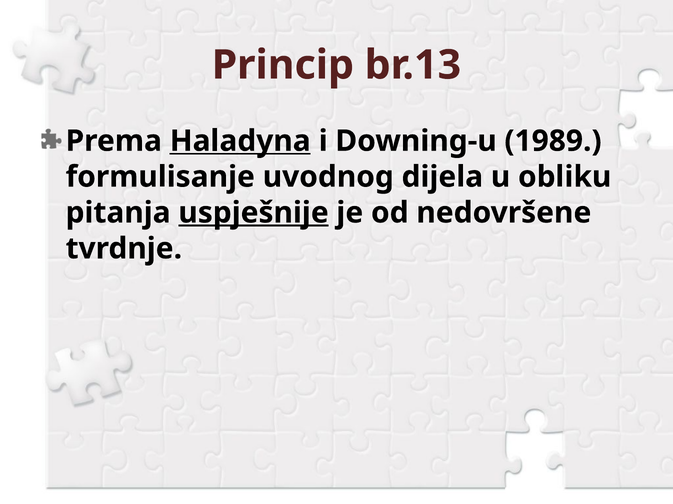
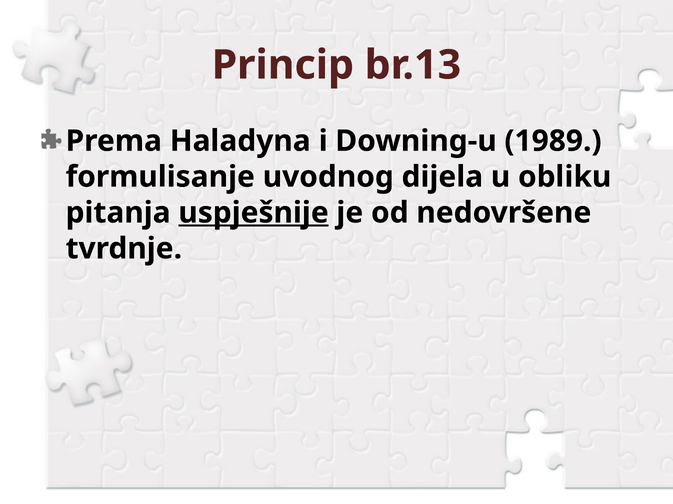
Haladyna underline: present -> none (240, 141)
